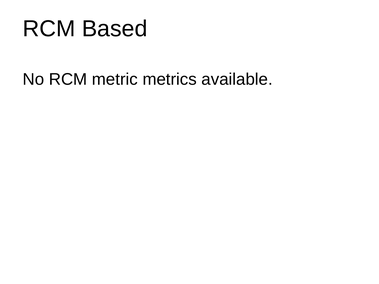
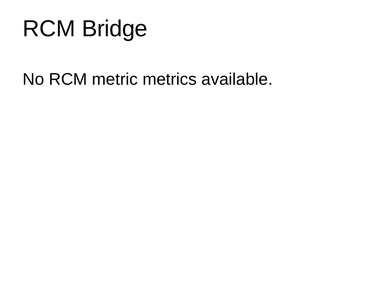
Based: Based -> Bridge (115, 29)
